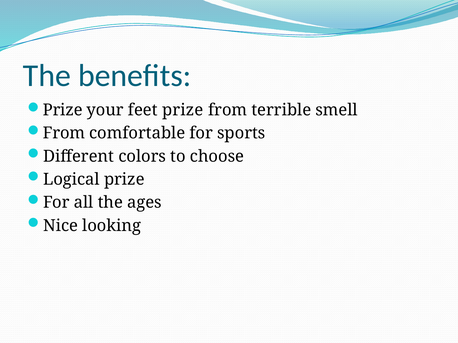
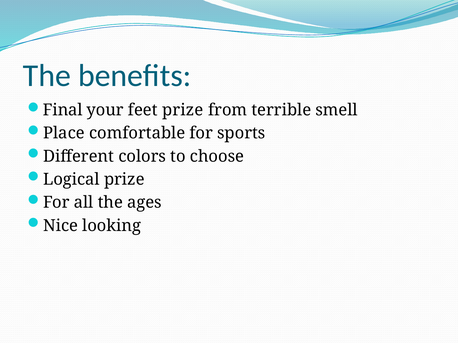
Prize: Prize -> Final (63, 110)
From: From -> Place (64, 133)
